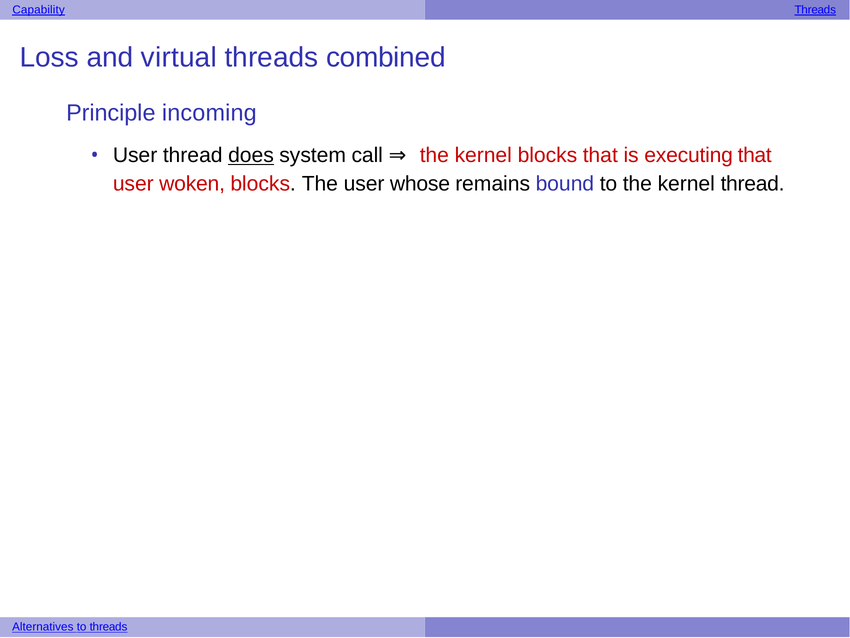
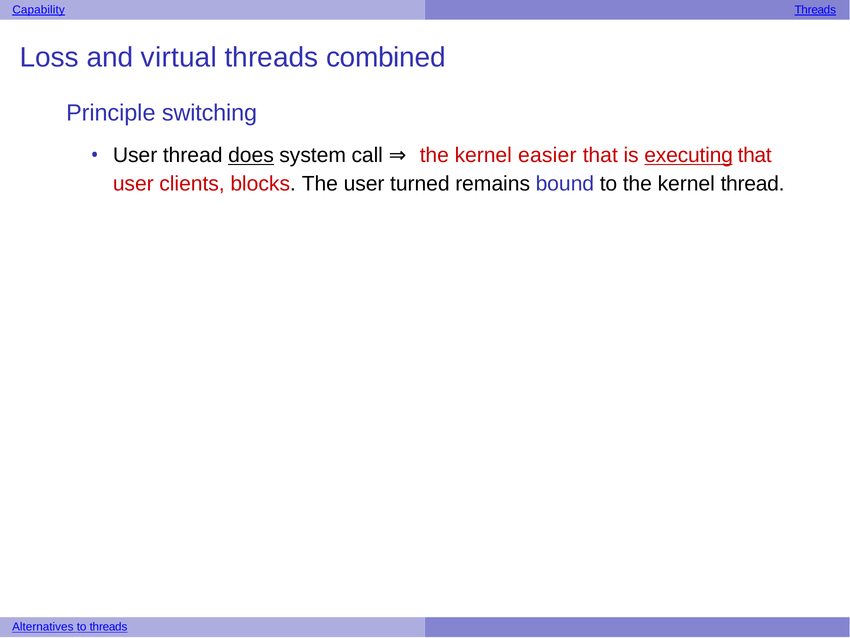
incoming: incoming -> switching (210, 113)
kernel blocks: blocks -> easier (547, 156)
executing underline: none -> present (689, 156)
woken: woken -> clients (192, 184)
whose: whose -> turned (420, 184)
